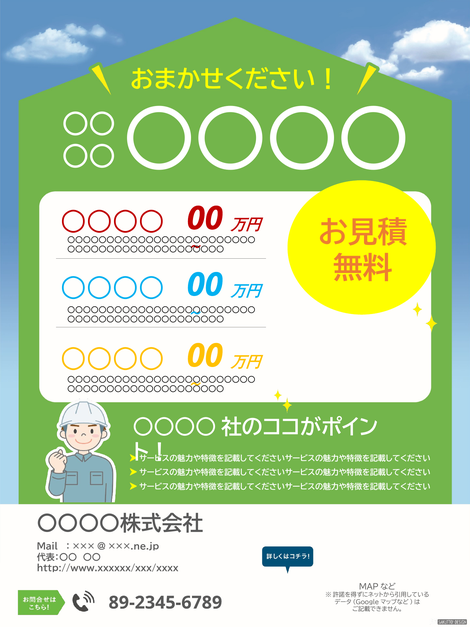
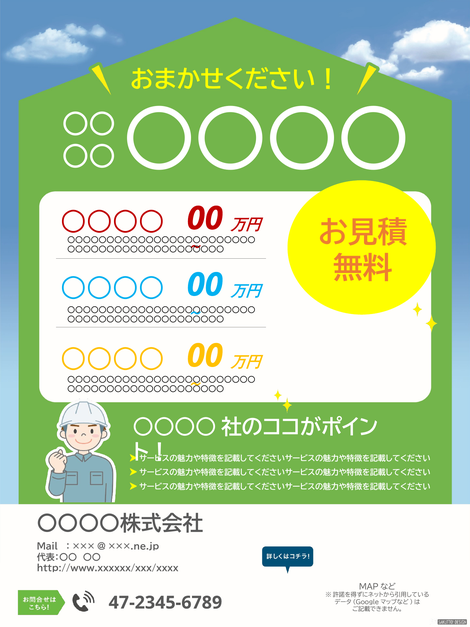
89-2345-6789: 89-2345-6789 -> 47-2345-6789 (165, 602)
